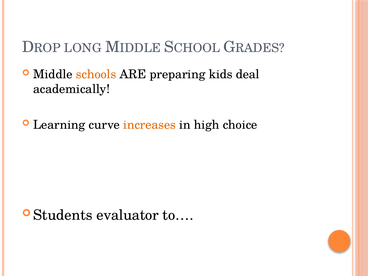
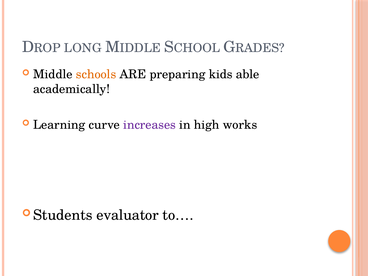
deal: deal -> able (248, 74)
increases colour: orange -> purple (149, 125)
choice: choice -> works (240, 125)
